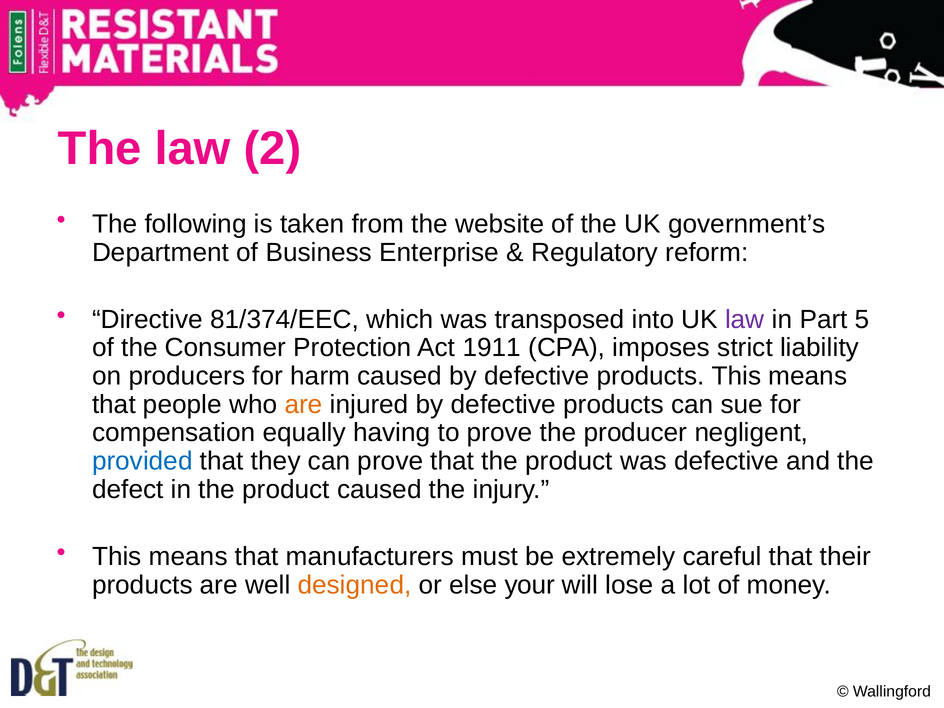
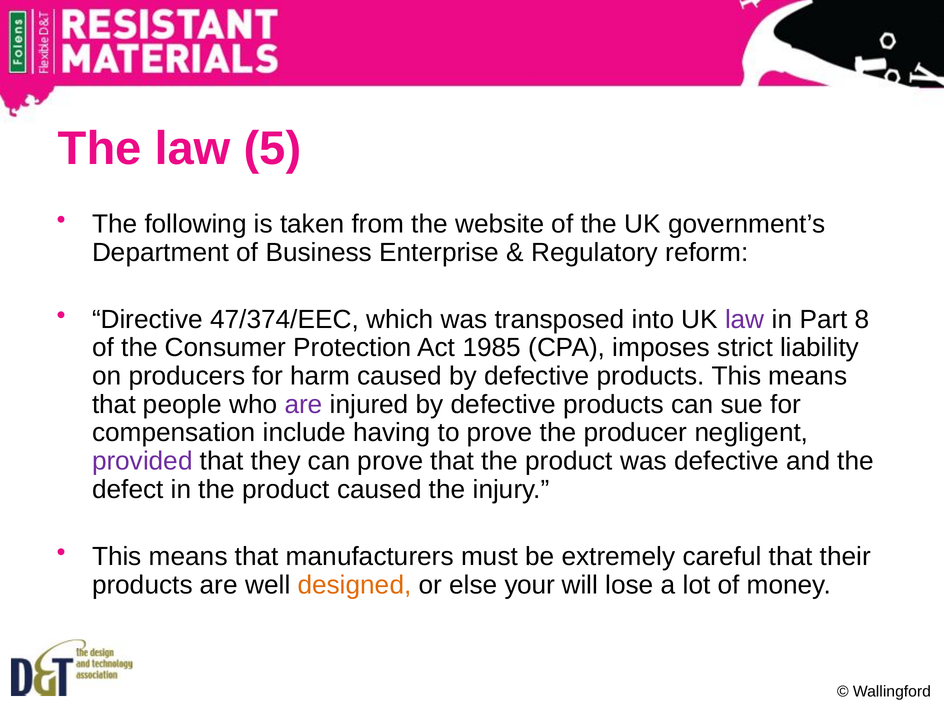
2: 2 -> 5 (273, 149)
81/374/EEC: 81/374/EEC -> 47/374/EEC (284, 320)
5: 5 -> 8 (862, 320)
1911: 1911 -> 1985 (492, 348)
are colour: orange -> purple (304, 404)
equally: equally -> include (304, 433)
provided colour: blue -> purple (142, 461)
